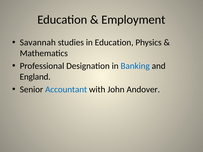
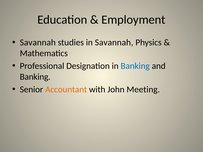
in Education: Education -> Savannah (114, 43)
England: England -> Banking (35, 77)
Accountant colour: blue -> orange (66, 90)
Andover: Andover -> Meeting (143, 90)
